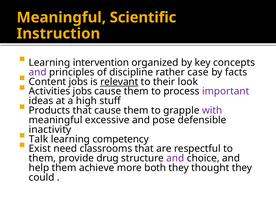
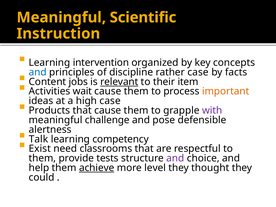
and colour: purple -> blue (38, 72)
look: look -> item (188, 82)
Activities jobs: jobs -> wait (82, 91)
important colour: purple -> orange (226, 91)
high stuff: stuff -> case (110, 101)
excessive: excessive -> challenge (107, 120)
inactivity: inactivity -> alertness (50, 130)
drug: drug -> tests (108, 158)
achieve underline: none -> present (97, 168)
both: both -> level (155, 168)
